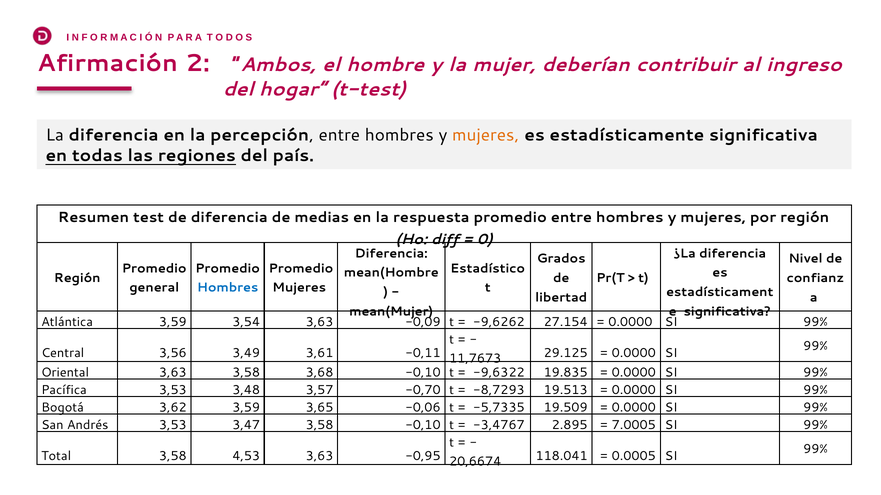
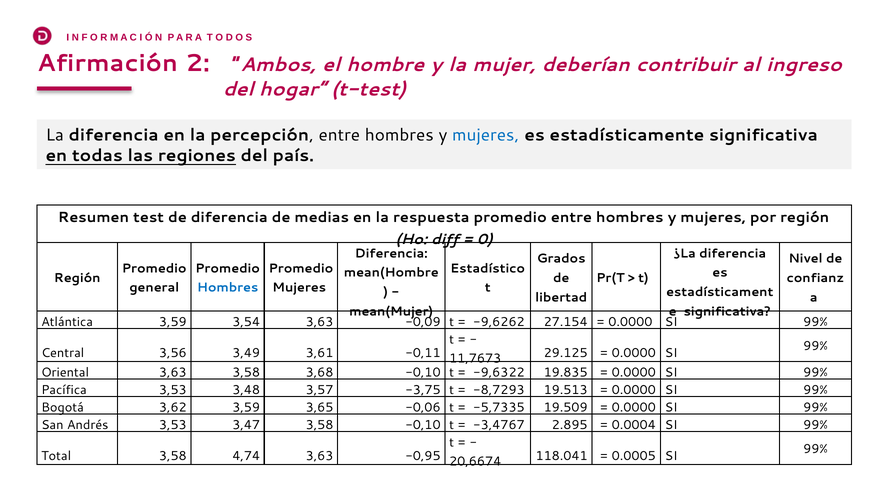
mujeres colour: orange -> blue (486, 135)
-0,70: -0,70 -> -3,75 (423, 390)
7.0005: 7.0005 -> 0.0004 (634, 425)
4,53: 4,53 -> 4,74 (246, 457)
